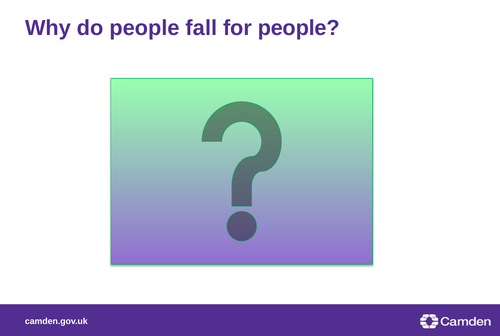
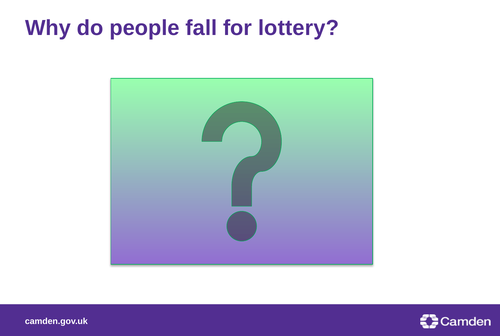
for people: people -> lottery (299, 28)
